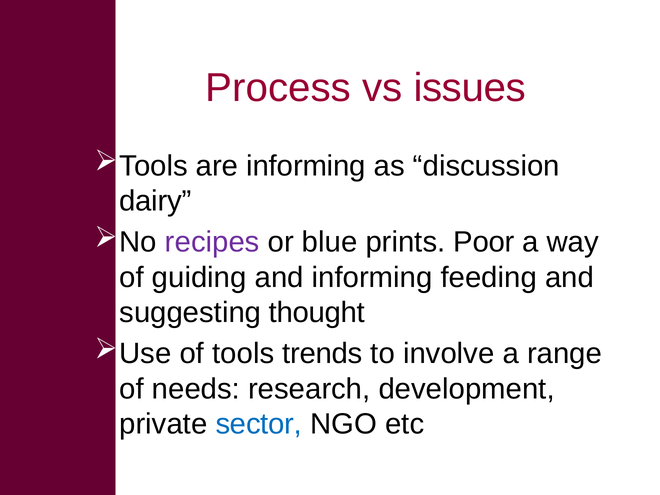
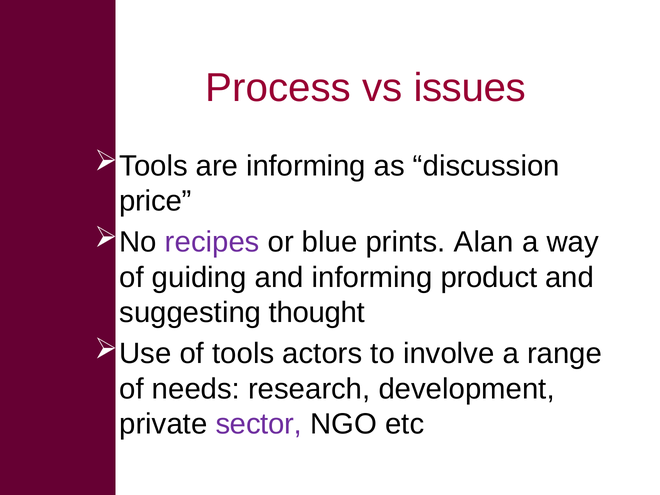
dairy: dairy -> price (155, 201)
Poor: Poor -> Alan (484, 242)
feeding: feeding -> product (489, 277)
trends: trends -> actors (322, 354)
sector colour: blue -> purple (259, 424)
